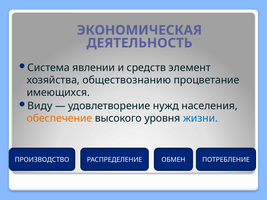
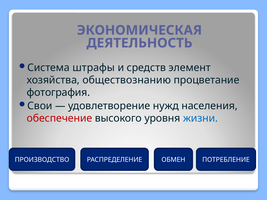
явлении: явлении -> штрафы (94, 68)
имеющихся: имеющихся -> фотография (58, 93)
Виду: Виду -> Свои (40, 106)
обеспечение colour: orange -> red (59, 118)
